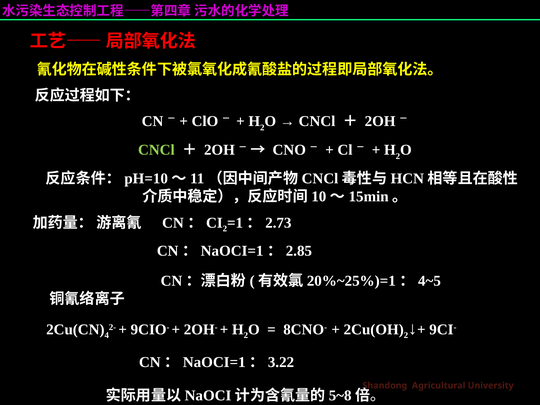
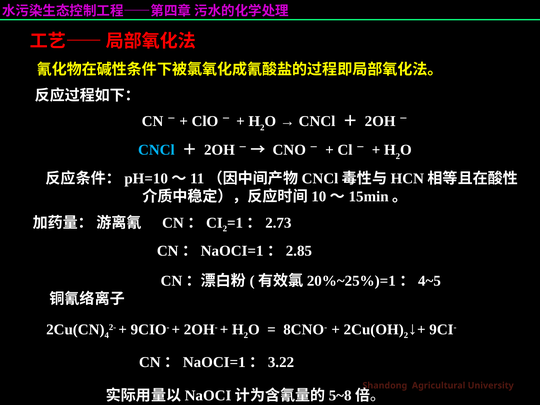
CNCl colour: light green -> light blue (156, 150)
